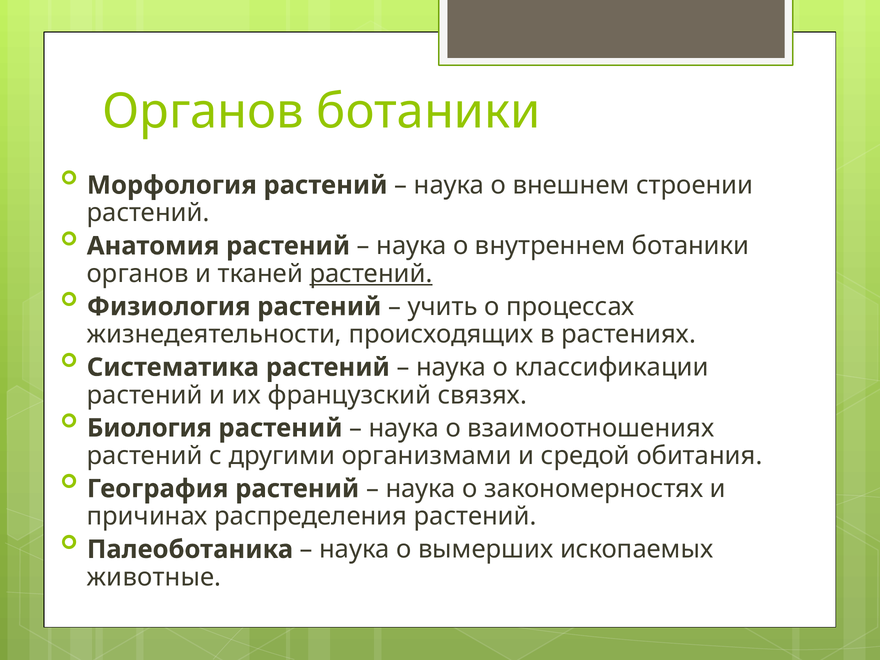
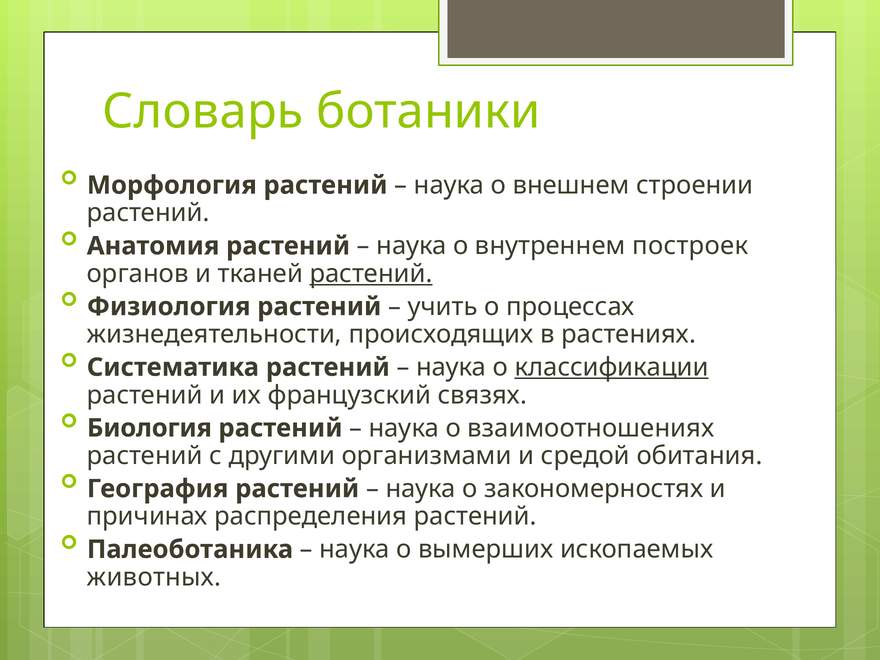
Органов: Органов -> Словарь (203, 112)
внутреннем ботаники: ботаники -> построек (690, 246)
классификации underline: none -> present (612, 367)
животные: животные -> животных (154, 577)
